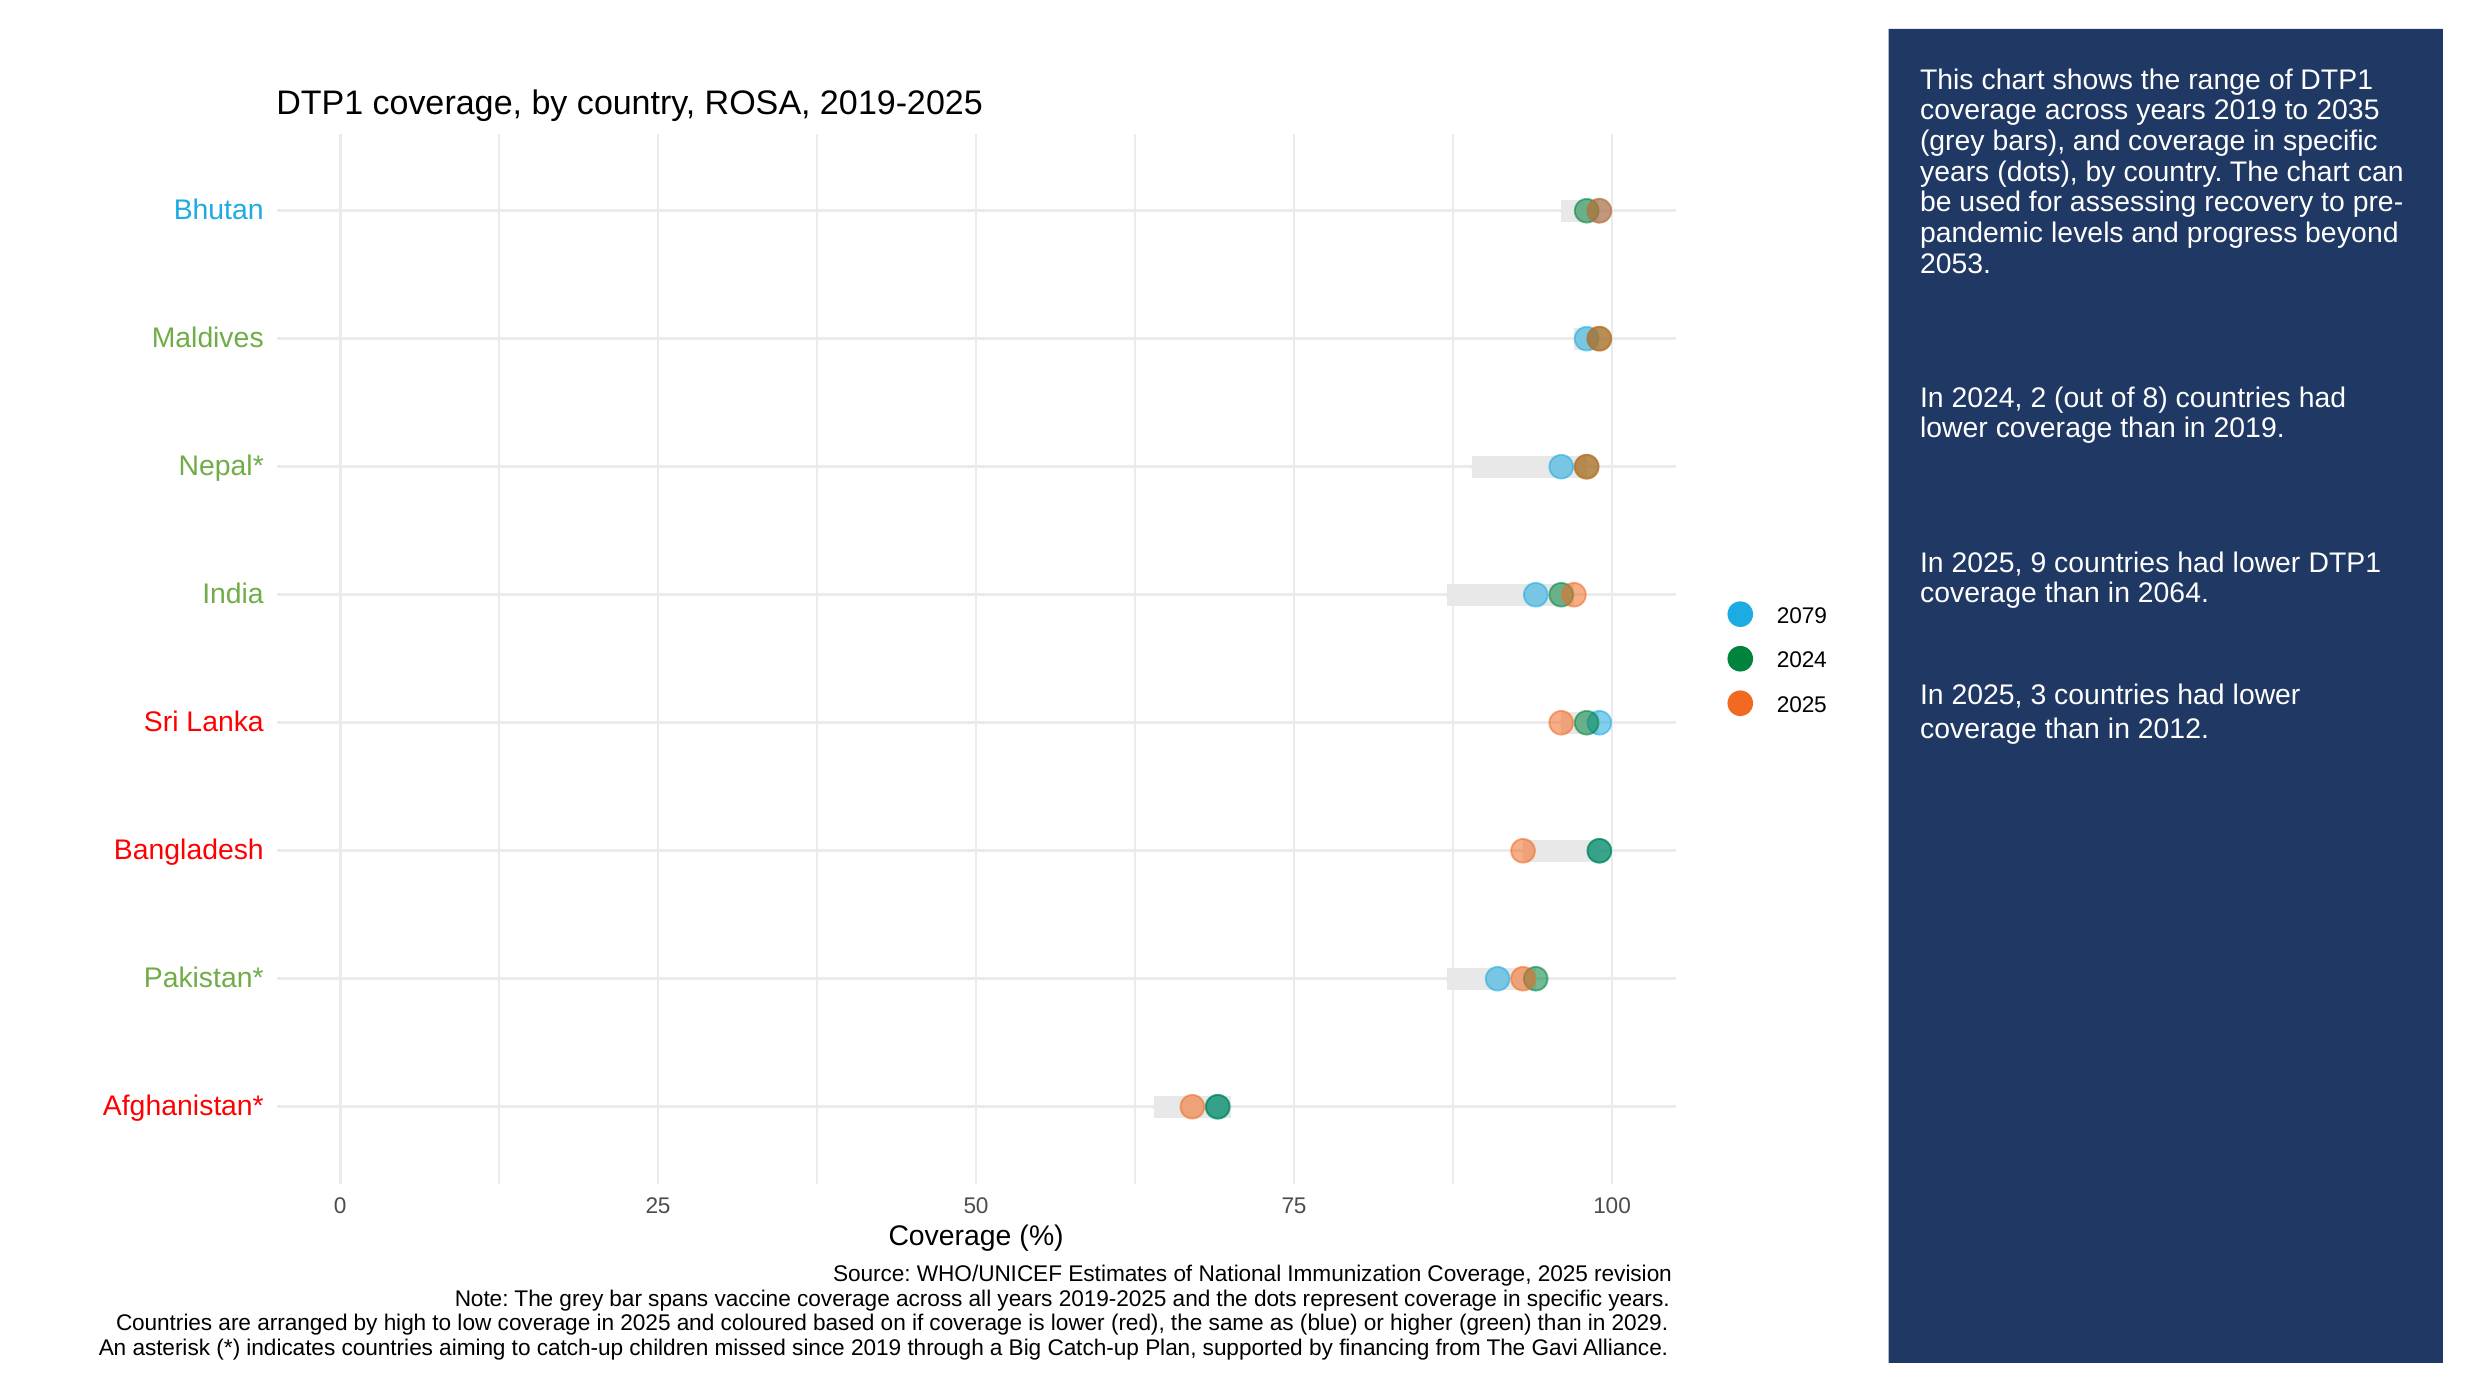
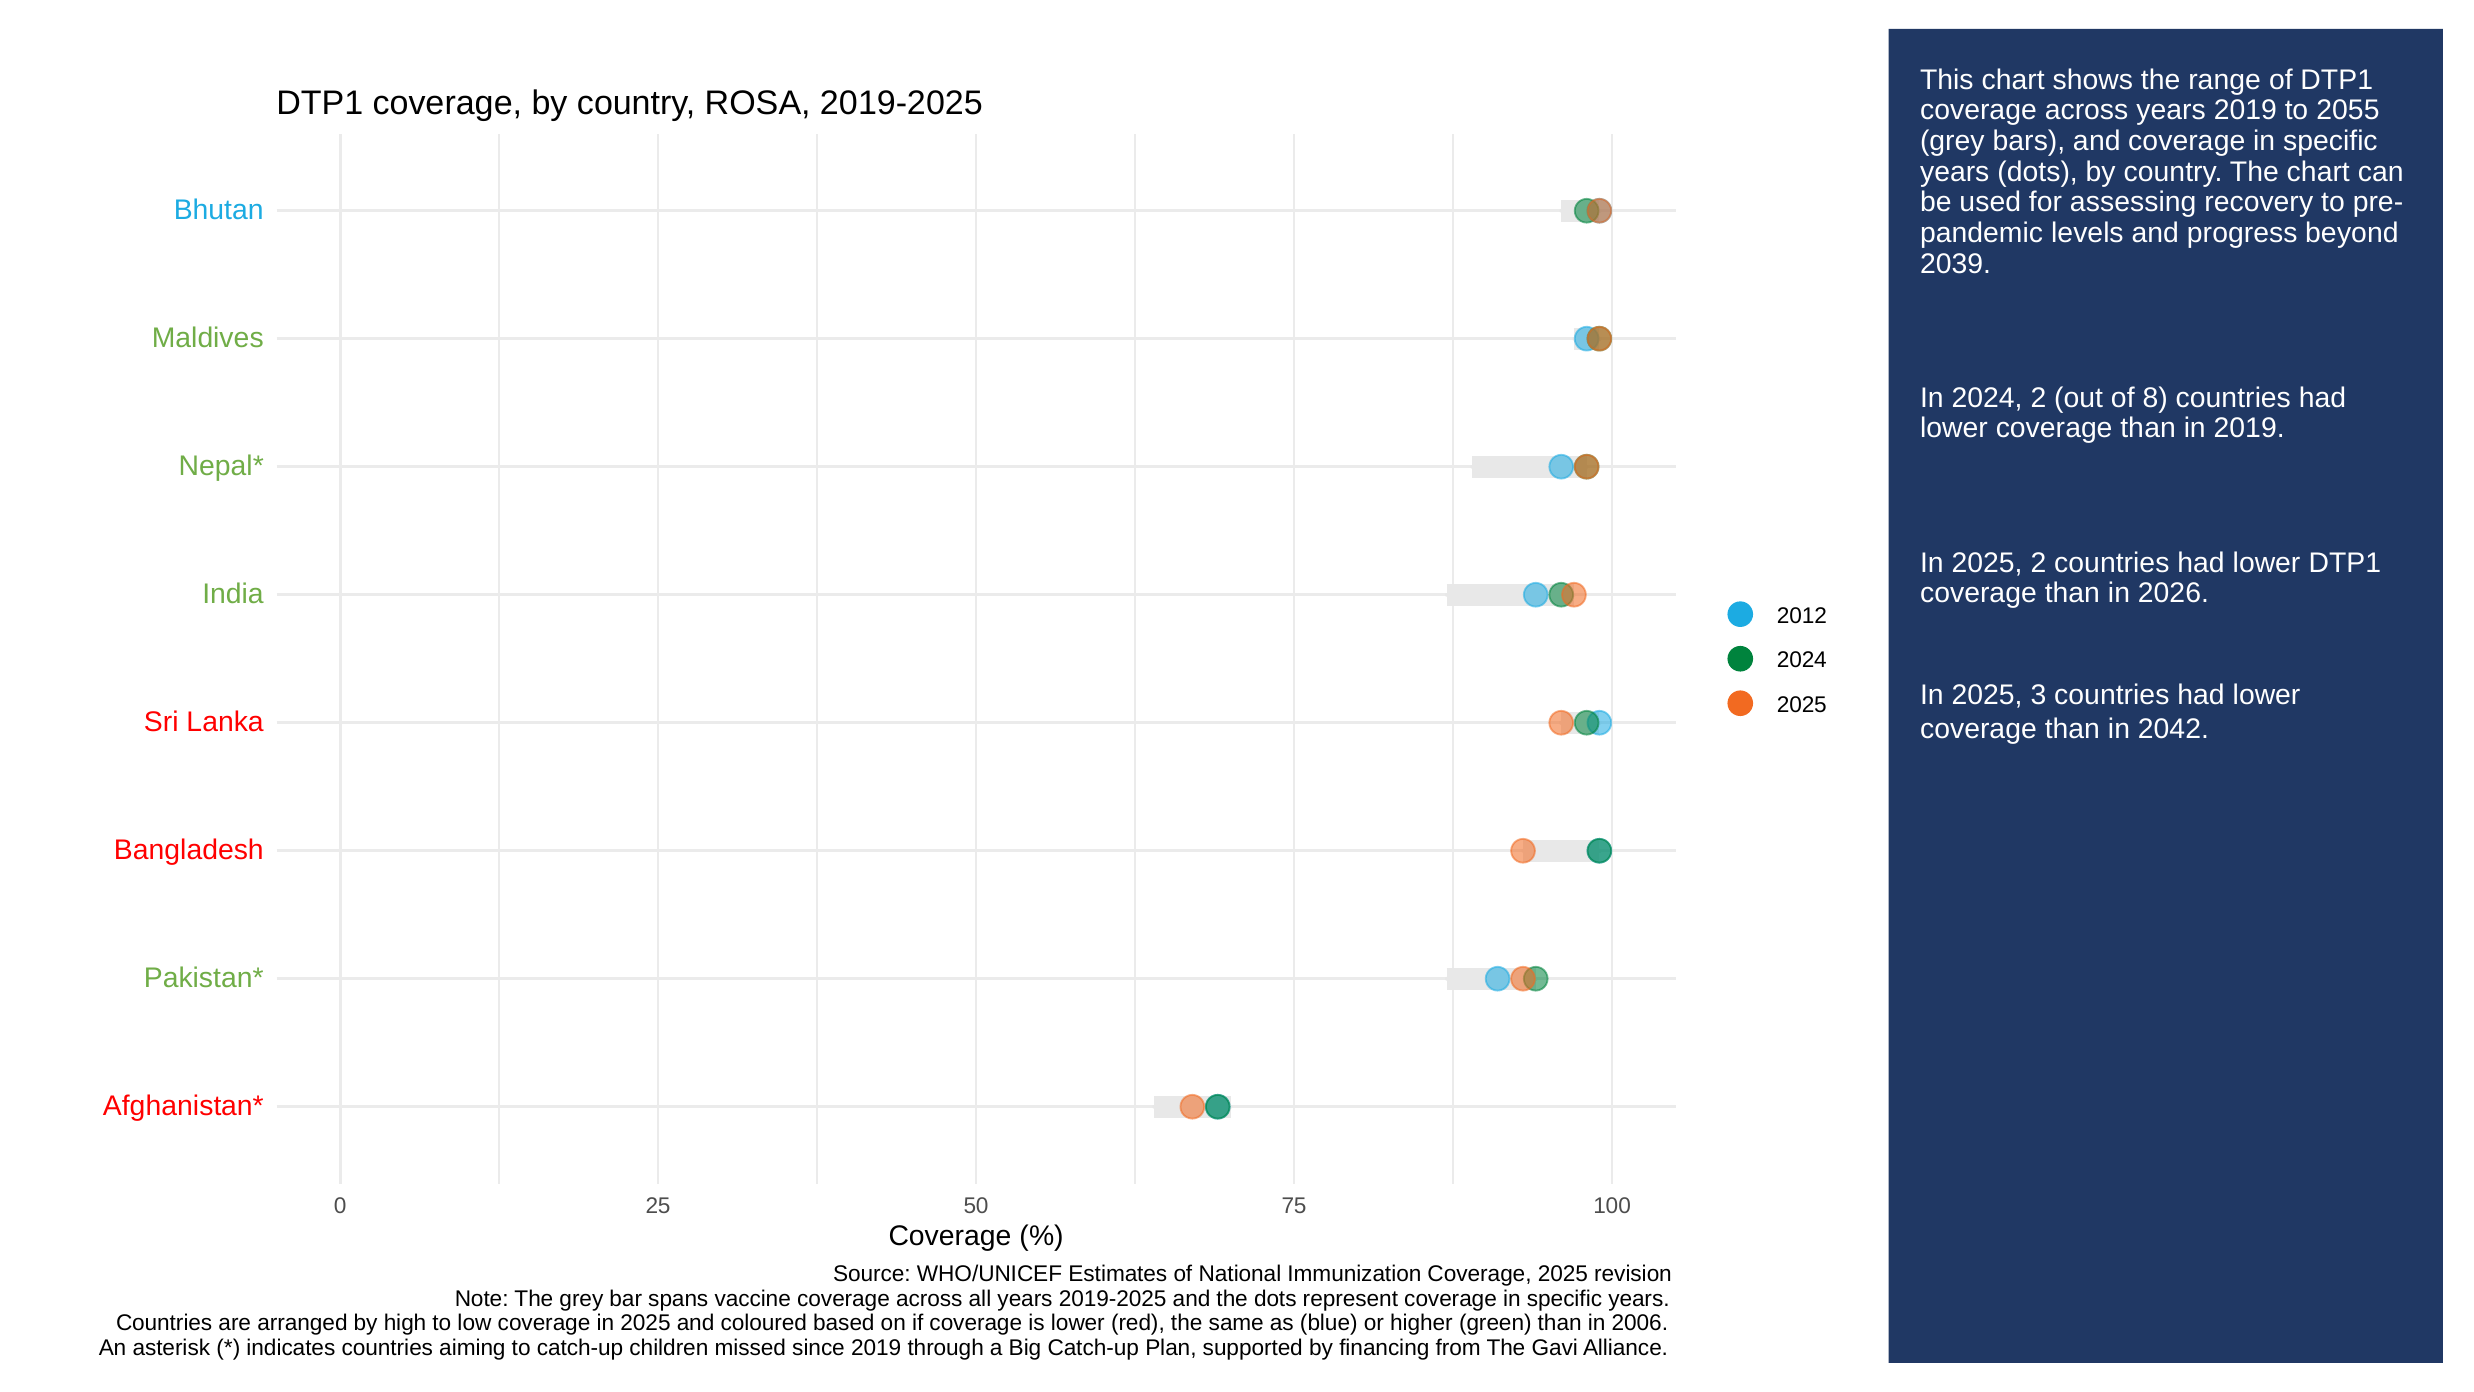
2035: 2035 -> 2055 (2348, 111)
2053: 2053 -> 2039 (1956, 264)
2025 9: 9 -> 2 (2039, 563)
2064: 2064 -> 2026 (2173, 593)
2079: 2079 -> 2012 (1802, 616)
2012: 2012 -> 2042 (2173, 729)
2029: 2029 -> 2006 (1640, 1323)
